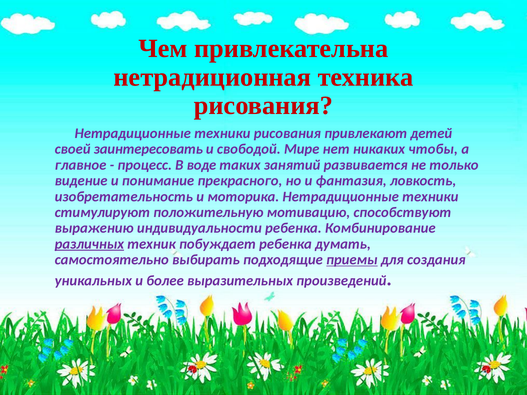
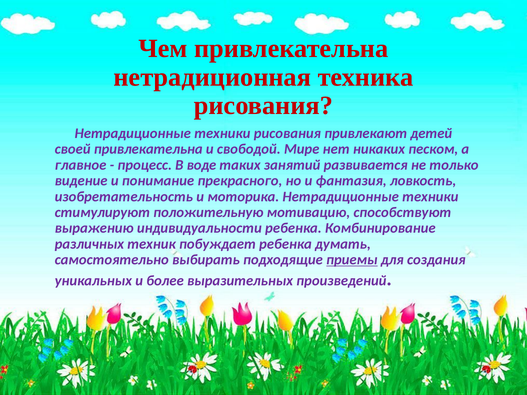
своей заинтересовать: заинтересовать -> привлекательна (148, 149)
чтобы: чтобы -> песком (433, 149)
различных underline: present -> none (89, 244)
